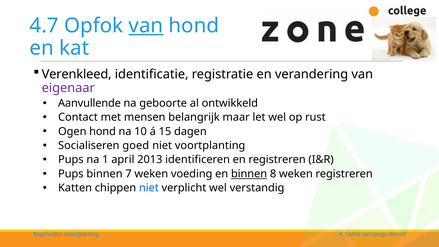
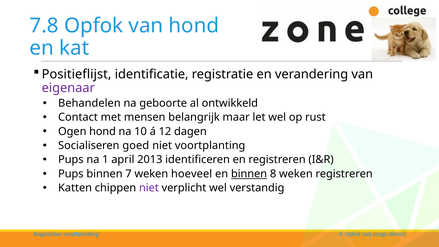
4.7: 4.7 -> 7.8 (44, 26)
van underline: present -> none (146, 26)
Verenkleed: Verenkleed -> Positieflijst (77, 74)
Aanvullende: Aanvullende -> Behandelen (89, 103)
15: 15 -> 12 (165, 131)
voeding: voeding -> hoeveel (192, 174)
niet colour: blue -> purple (149, 188)
